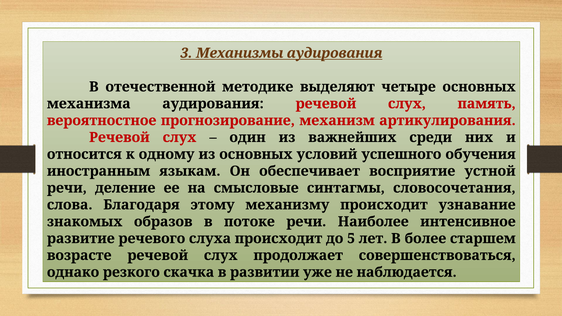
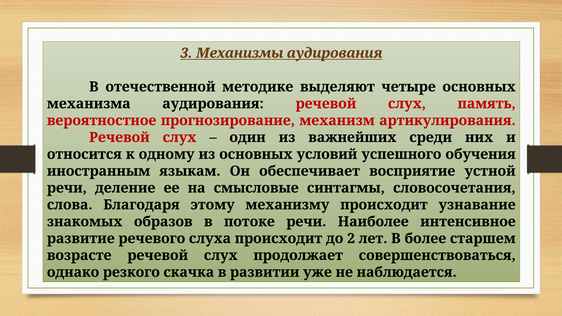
5: 5 -> 2 (351, 239)
